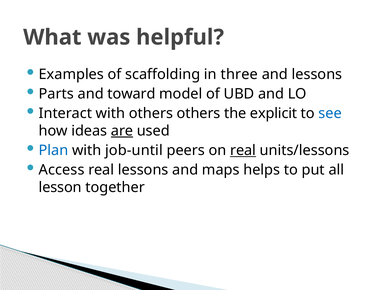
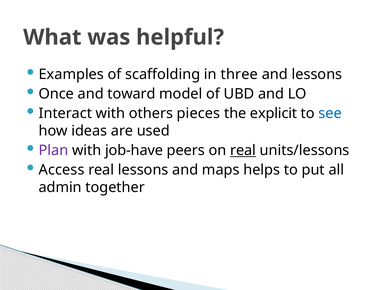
Parts: Parts -> Once (56, 94)
others others: others -> pieces (198, 113)
are underline: present -> none (122, 131)
Plan colour: blue -> purple (53, 150)
job-until: job-until -> job-have (134, 150)
lesson: lesson -> admin (60, 188)
